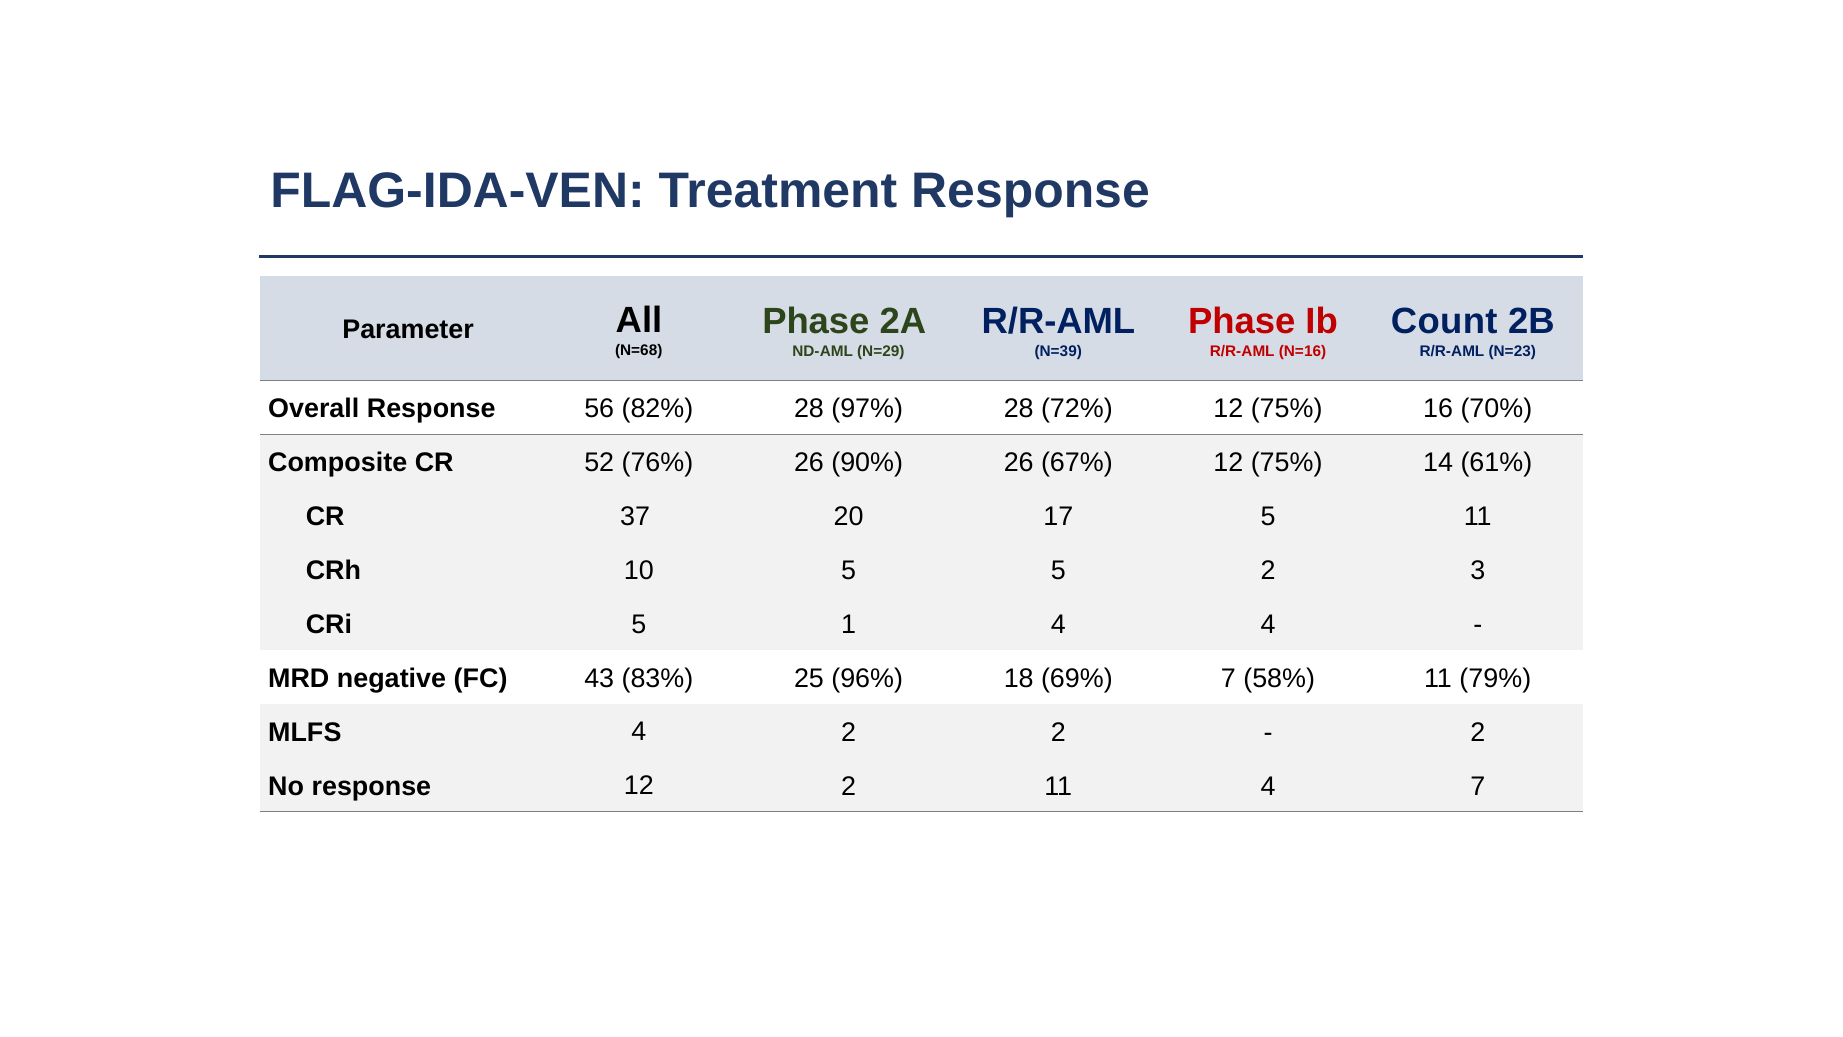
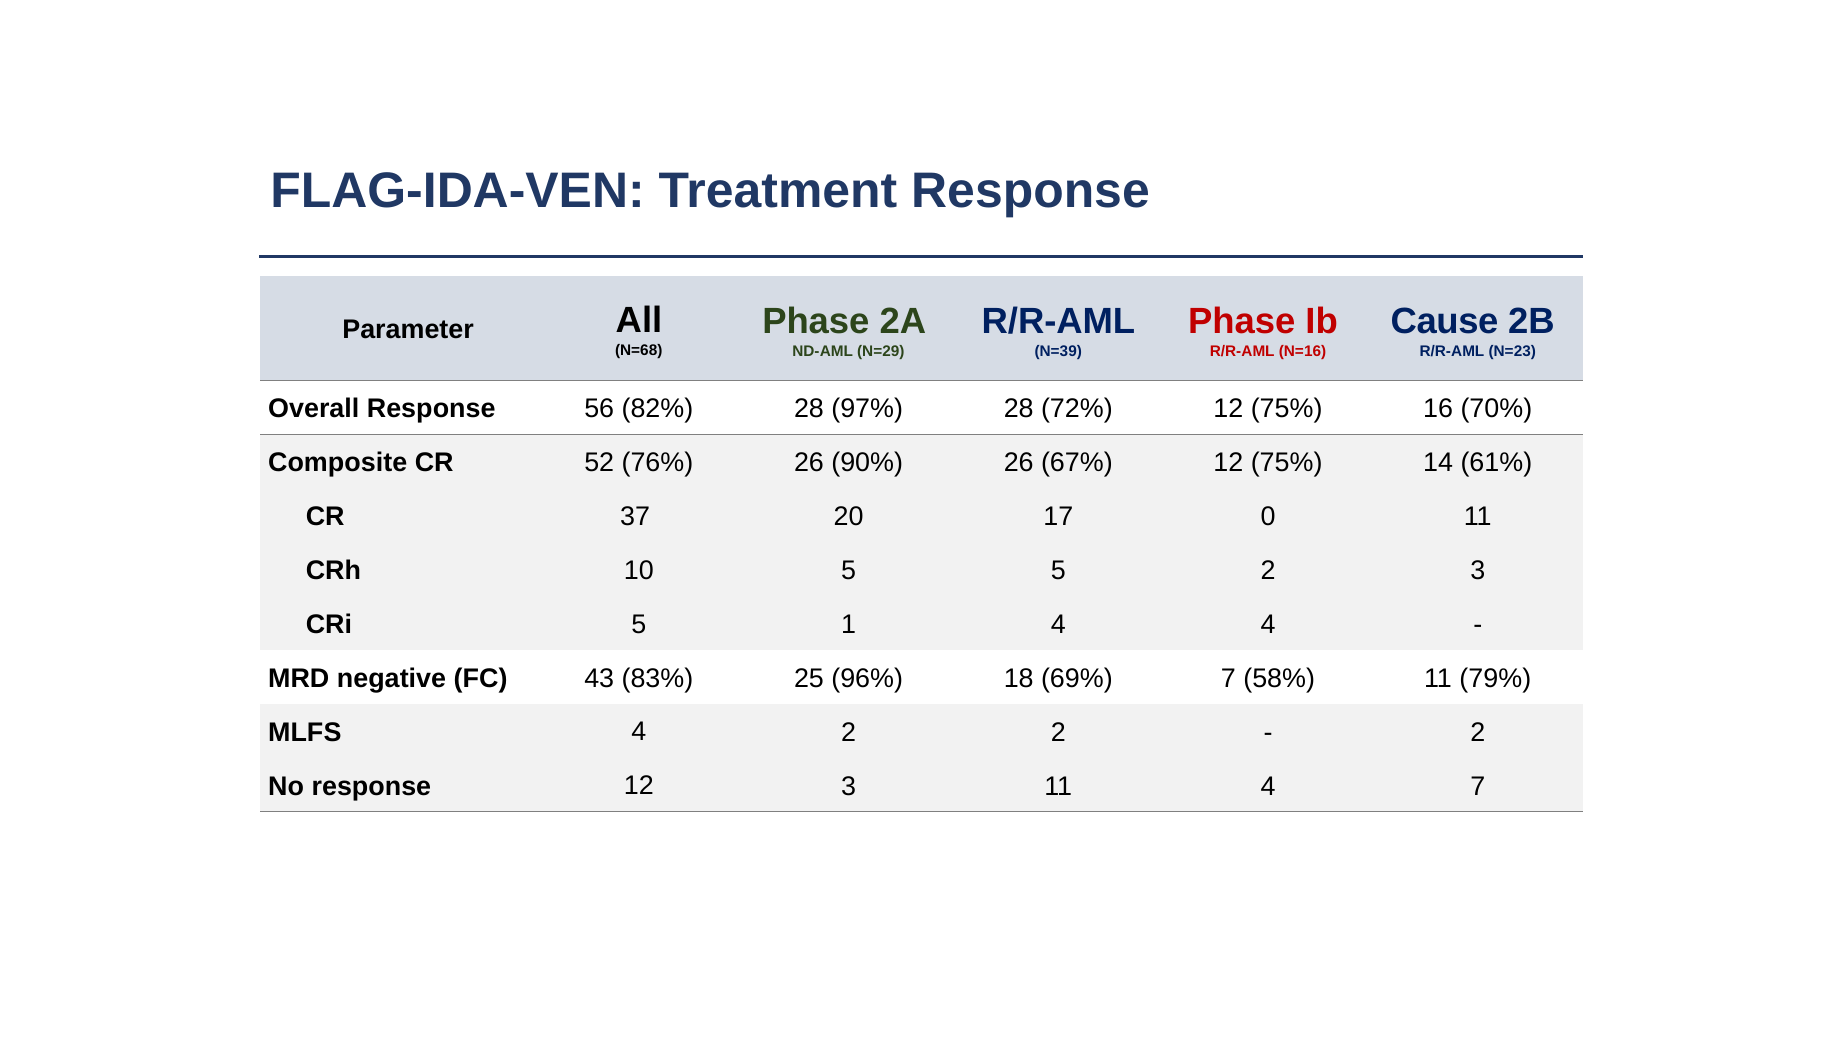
Count: Count -> Cause (1445, 321)
17 5: 5 -> 0 (1268, 517)
12 2: 2 -> 3 (849, 786)
